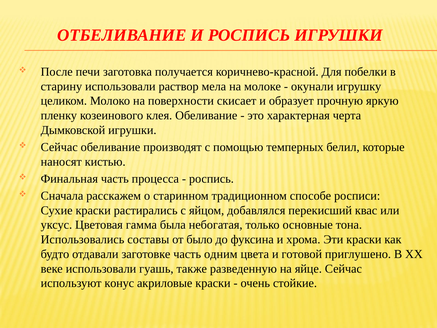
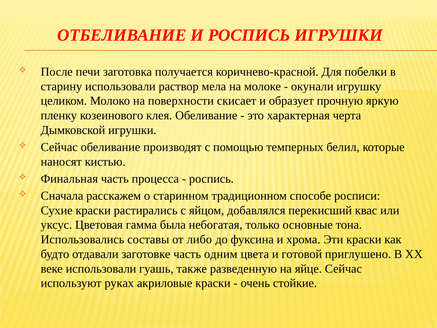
было: было -> либо (199, 239)
конус: конус -> руках (119, 283)
